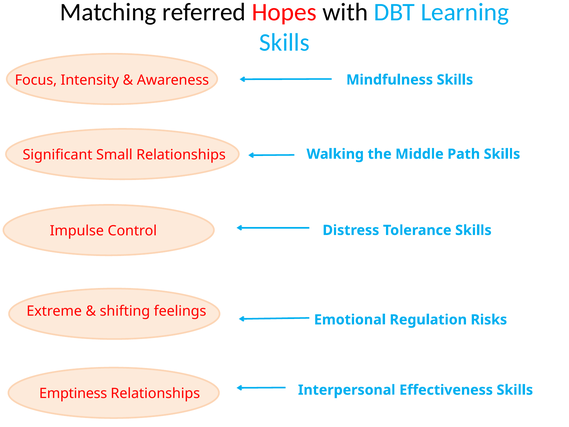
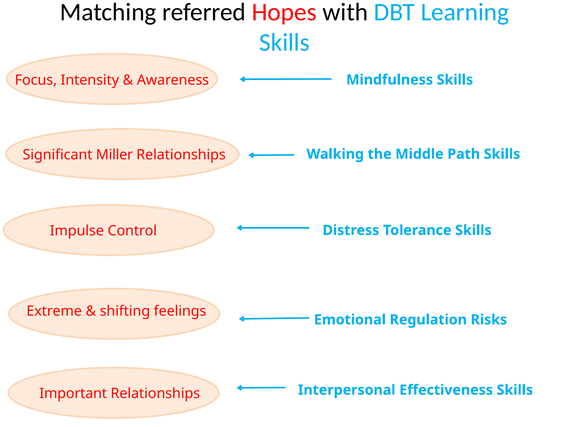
Small: Small -> Miller (114, 155)
Emptiness: Emptiness -> Important (73, 393)
